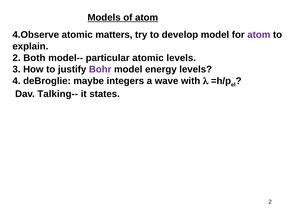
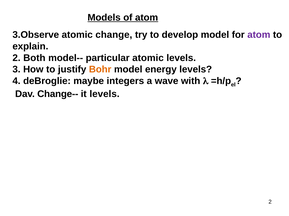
4.Observe: 4.Observe -> 3.Observe (36, 35)
matters: matters -> change (114, 35)
Bohr colour: purple -> orange (100, 70)
Talking--: Talking-- -> Change-- (58, 94)
it states: states -> levels (105, 94)
